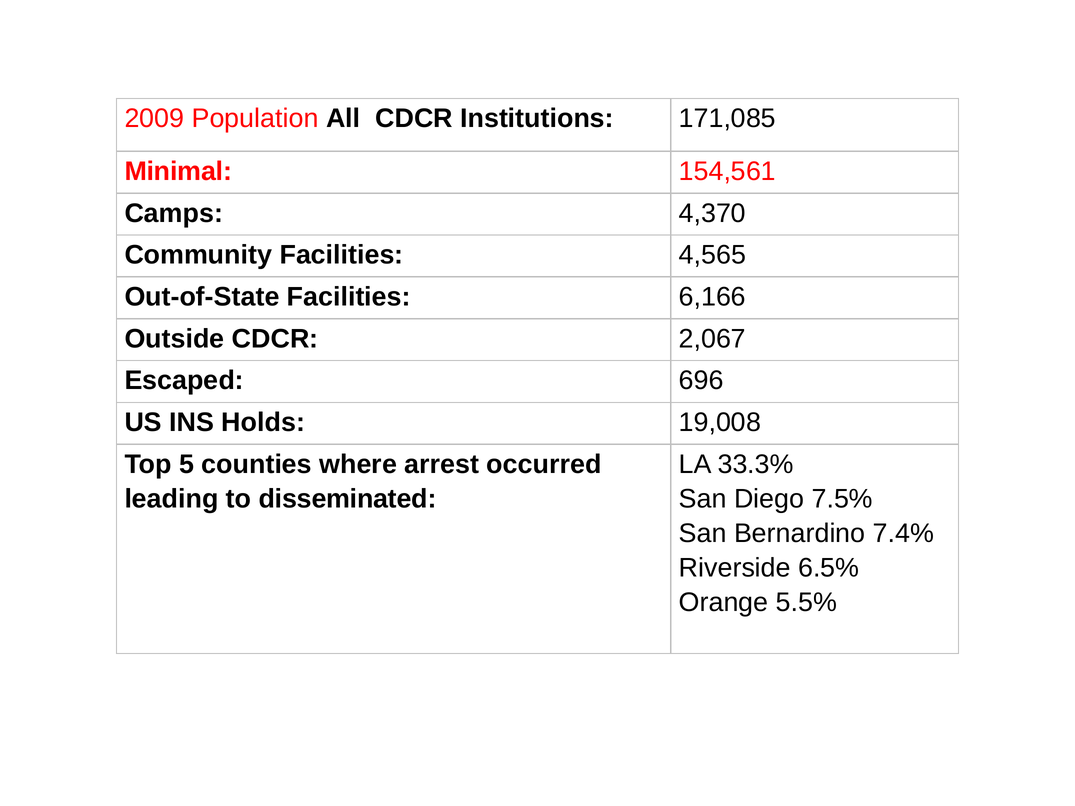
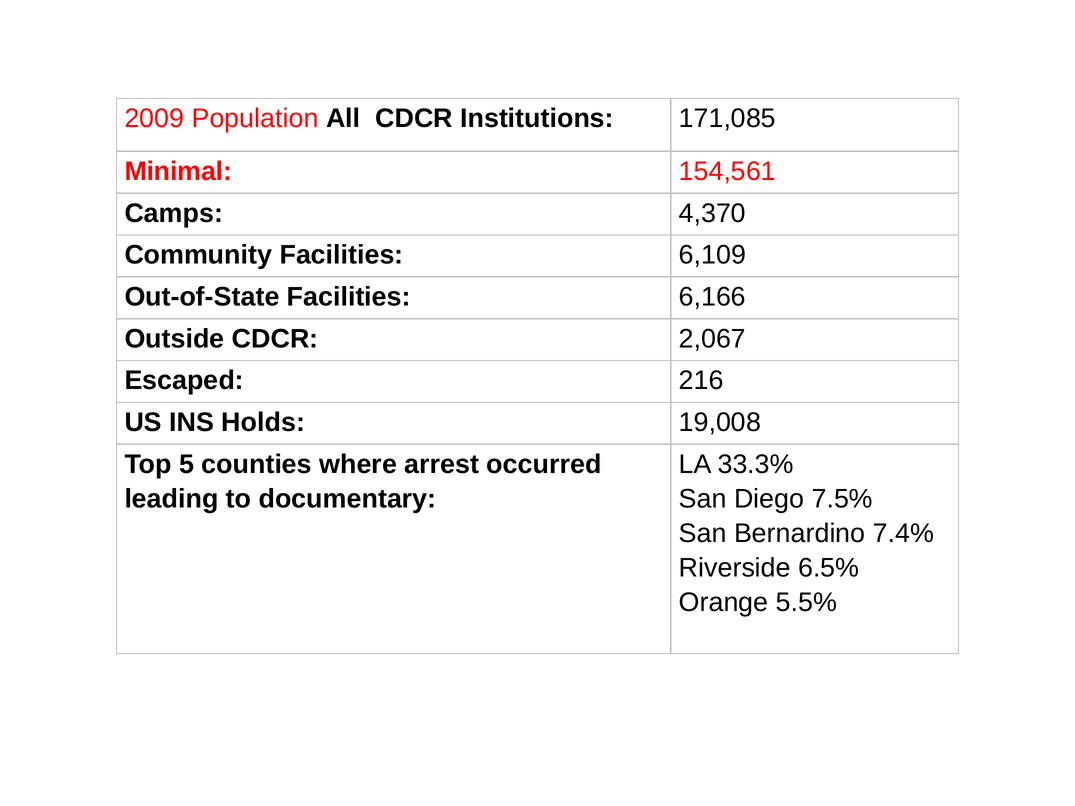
4,565: 4,565 -> 6,109 (712, 255)
696: 696 -> 216 (701, 381)
disseminated: disseminated -> documentary (348, 499)
